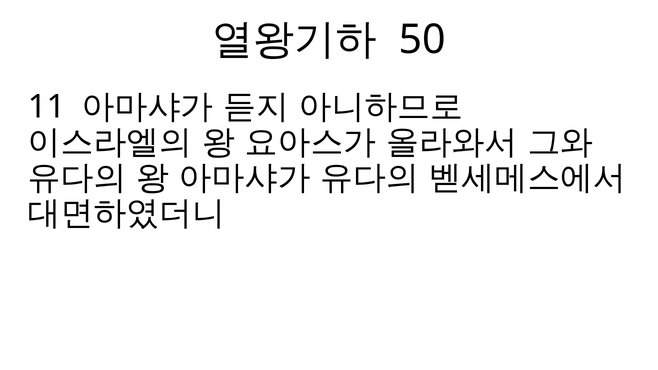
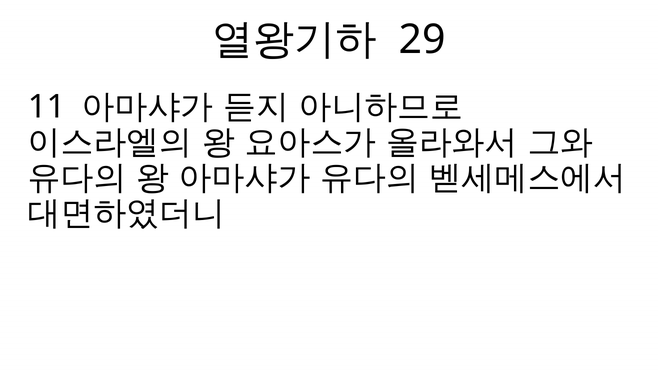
50: 50 -> 29 (422, 40)
